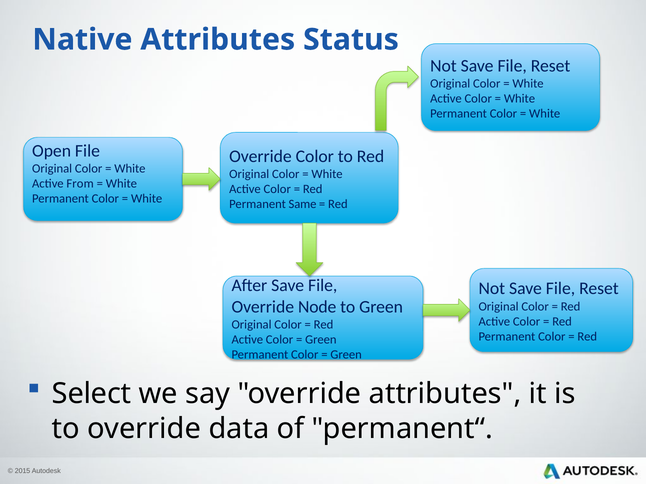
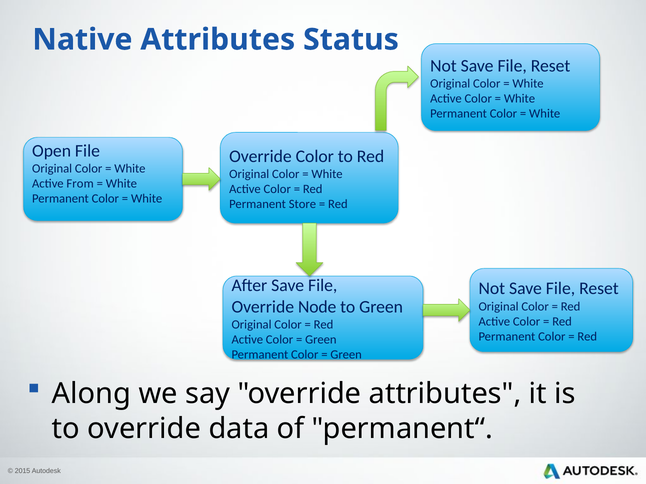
Same: Same -> Store (302, 204)
Select: Select -> Along (91, 394)
